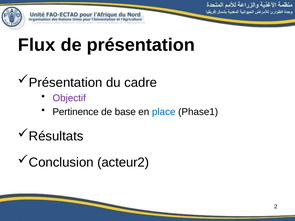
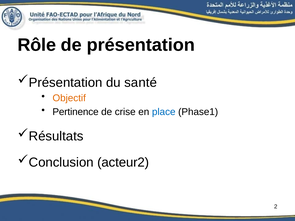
Flux: Flux -> Rôle (37, 45)
cadre: cadre -> santé (141, 83)
Objectif colour: purple -> orange (69, 98)
base: base -> crise (125, 112)
